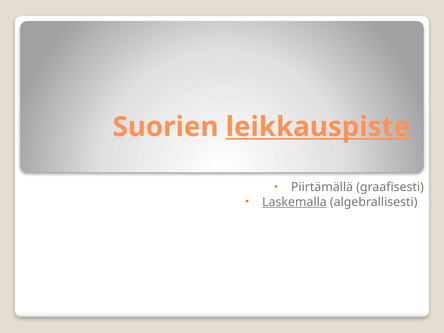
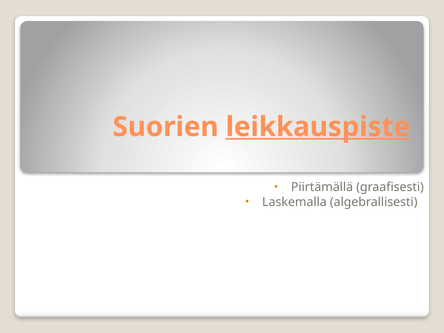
Laskemalla underline: present -> none (294, 202)
